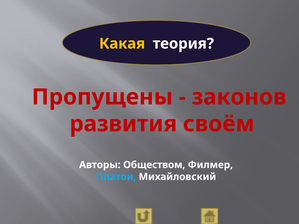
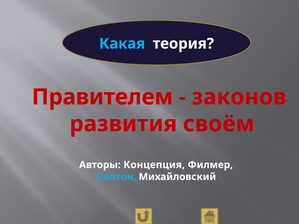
Какая colour: yellow -> light blue (122, 44)
Пропущены: Пропущены -> Правителем (102, 97)
Обществом: Обществом -> Концепция (154, 165)
